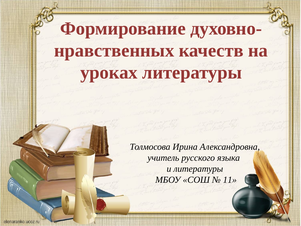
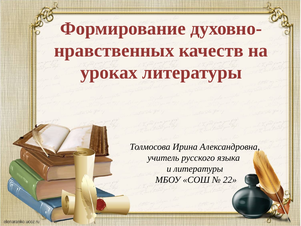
11: 11 -> 22 (230, 180)
